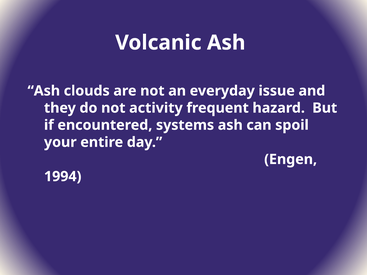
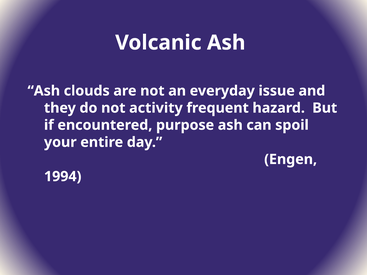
systems: systems -> purpose (185, 125)
